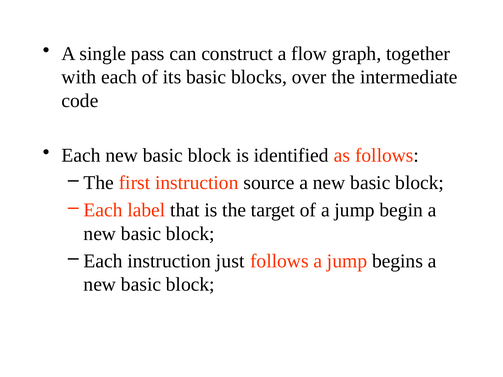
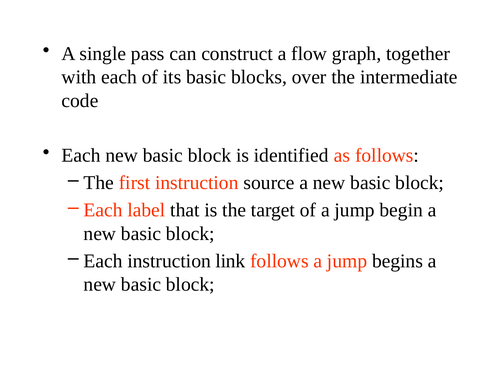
just: just -> link (230, 261)
